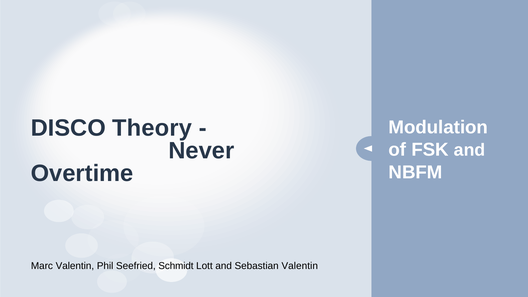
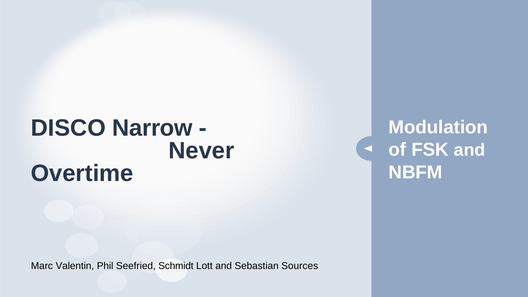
Theory: Theory -> Narrow (152, 128)
Sebastian Valentin: Valentin -> Sources (300, 266)
